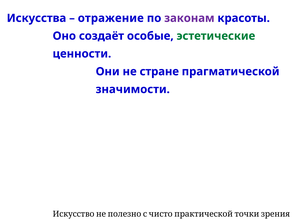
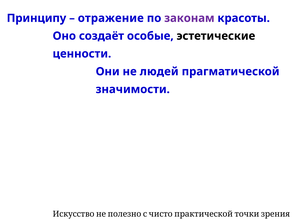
Искусства: Искусства -> Принципу (36, 18)
эстетические colour: green -> black (216, 36)
стране: стране -> людей (159, 71)
